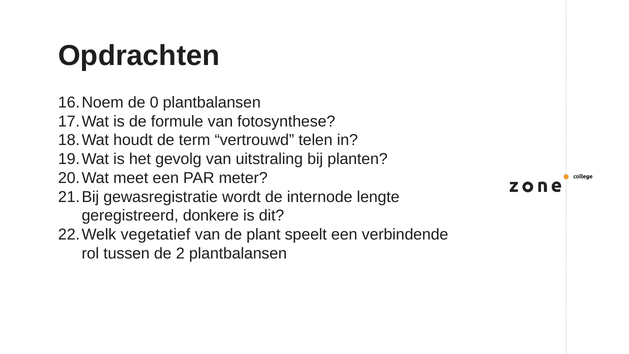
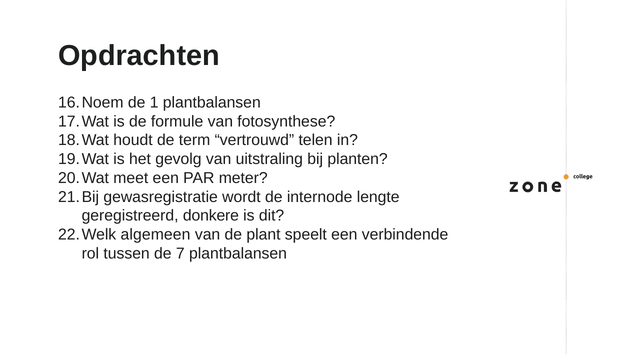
0: 0 -> 1 (154, 102)
vegetatief: vegetatief -> algemeen (156, 235)
2: 2 -> 7 (180, 253)
